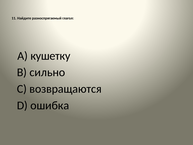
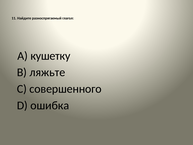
сильно: сильно -> ляжьте (47, 72)
возвращаются: возвращаются -> совершенного (65, 89)
